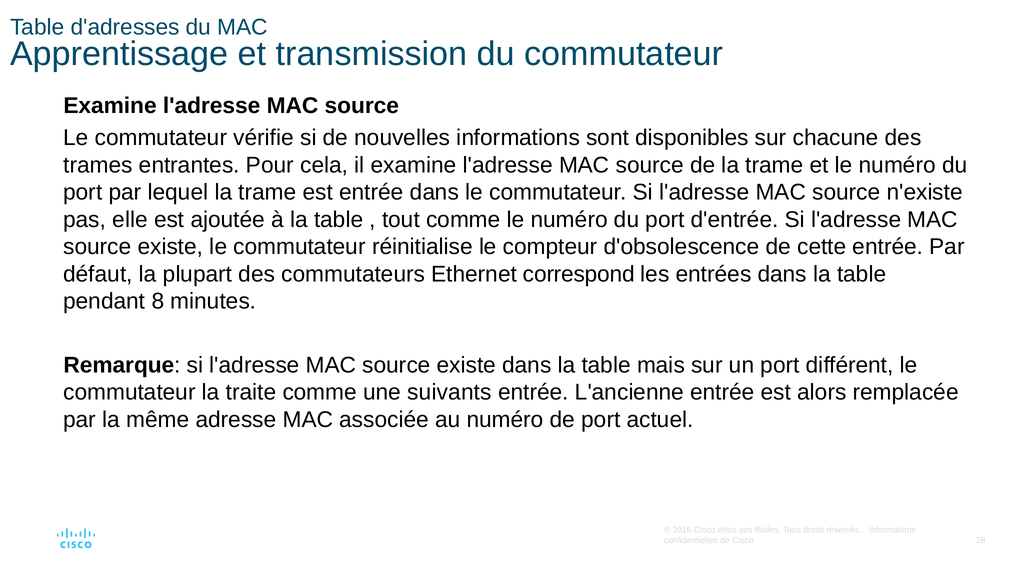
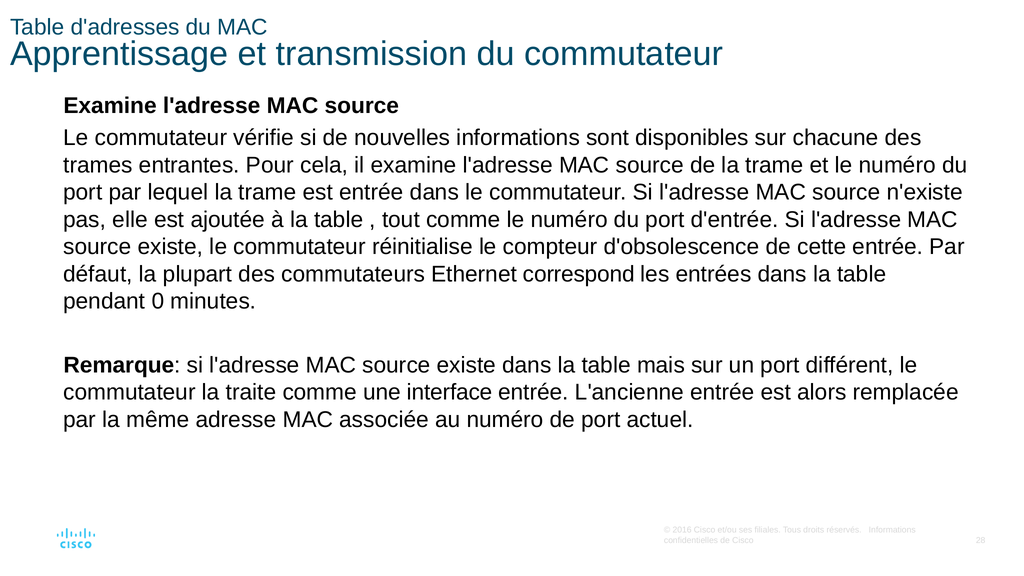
8: 8 -> 0 (158, 301)
suivants: suivants -> interface (450, 392)
